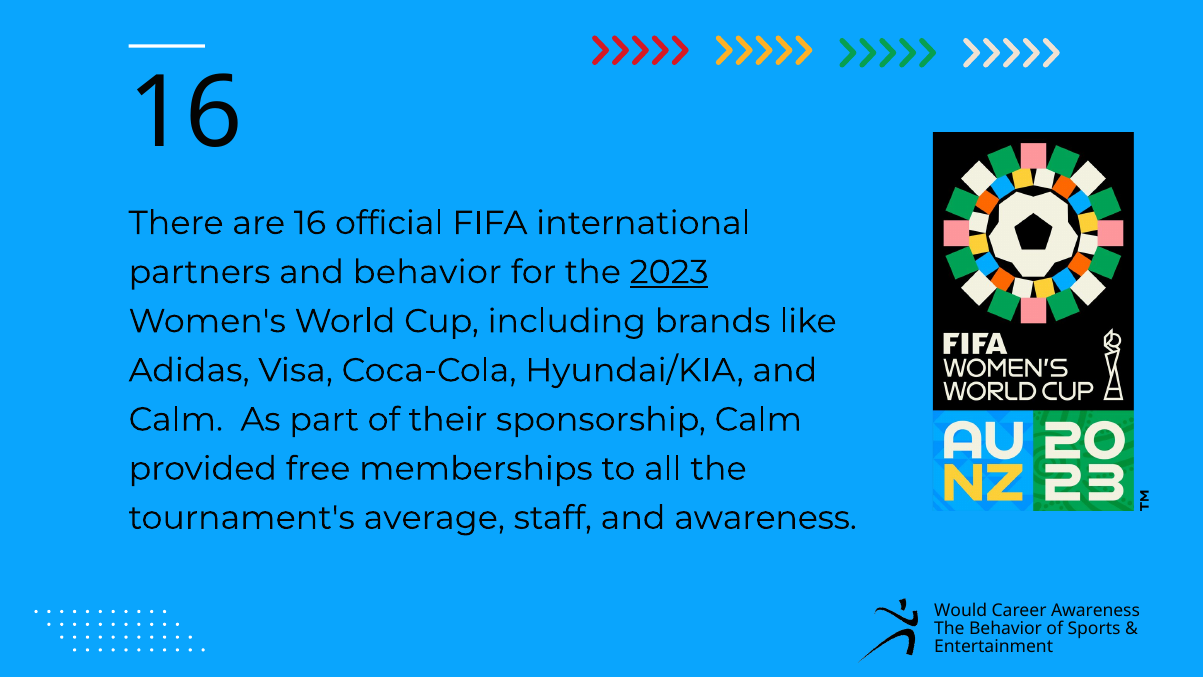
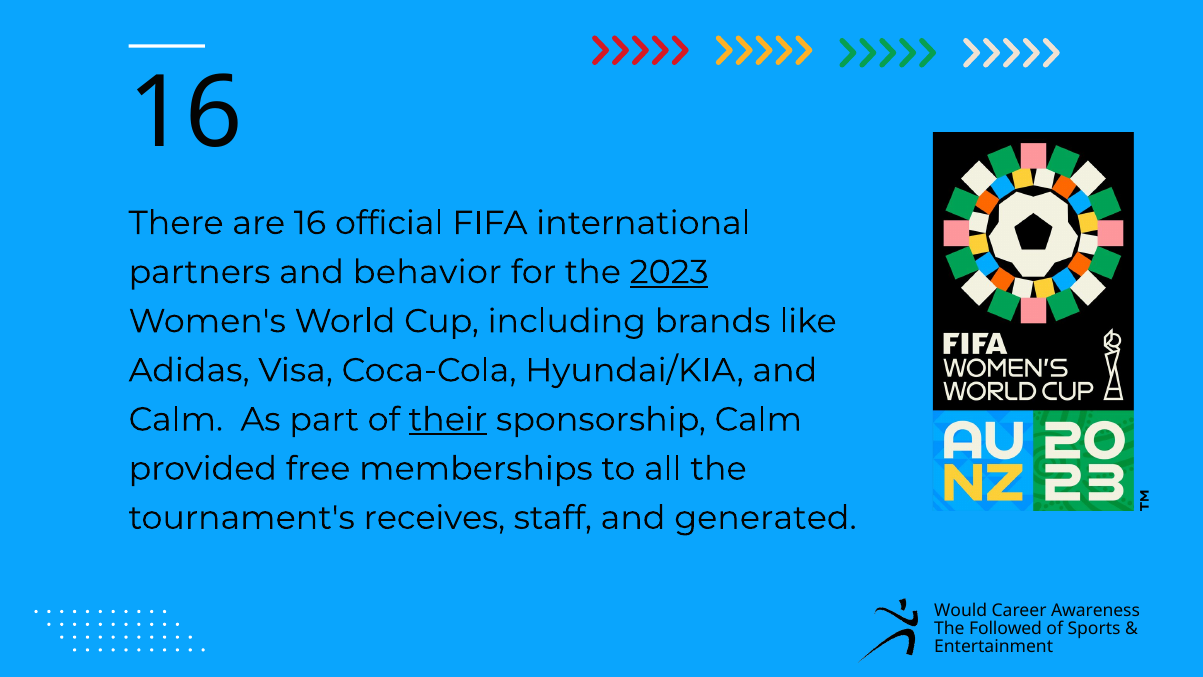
their underline: none -> present (448, 419)
average: average -> receives (434, 518)
and awareness: awareness -> generated (765, 518)
The Behavior: Behavior -> Followed (1006, 628)
